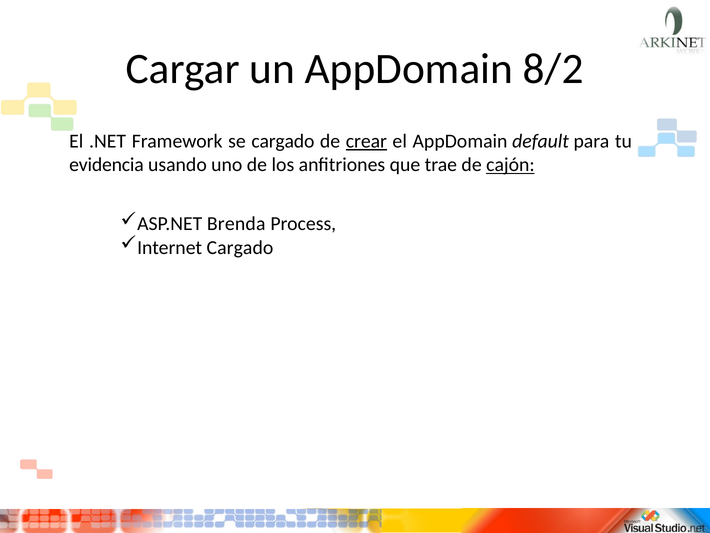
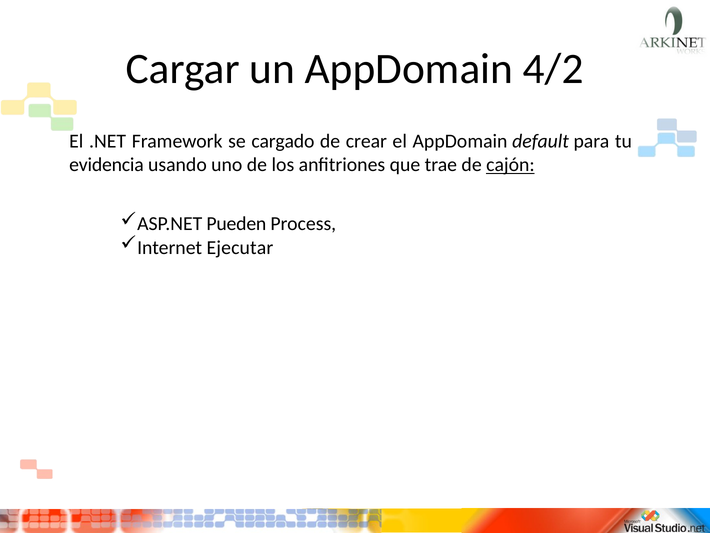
8/2: 8/2 -> 4/2 (553, 69)
crear underline: present -> none (366, 141)
Brenda: Brenda -> Pueden (236, 224)
Internet Cargado: Cargado -> Ejecutar (240, 247)
